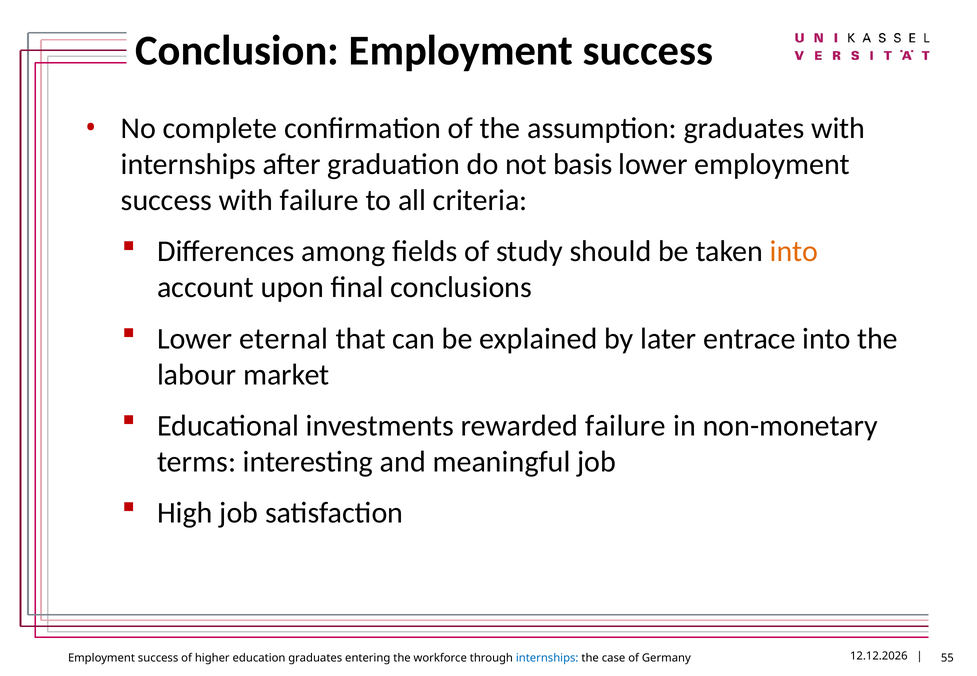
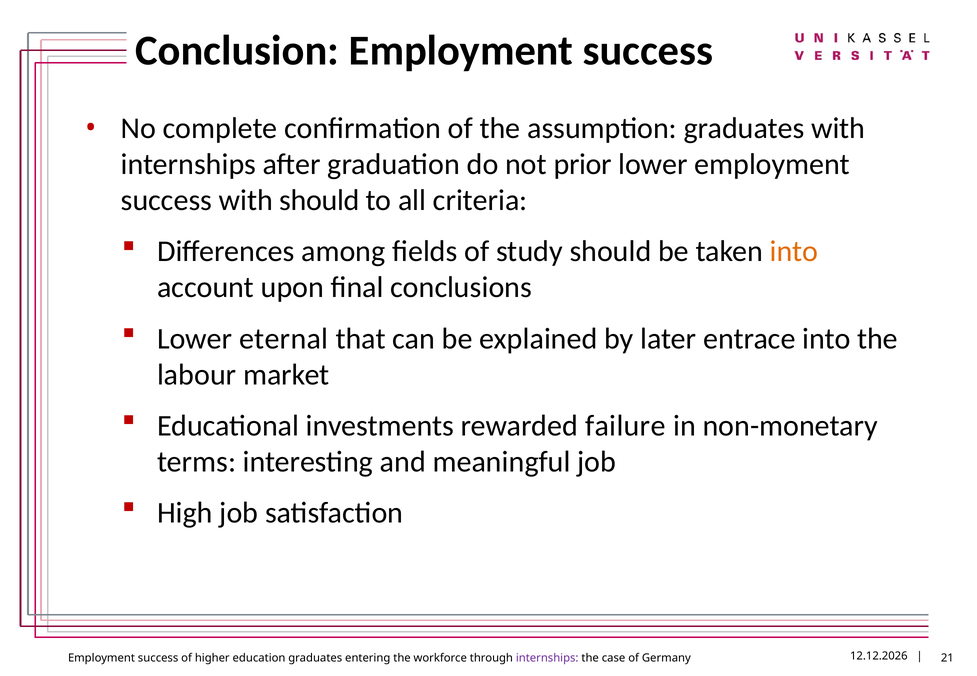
basis: basis -> prior (583, 164)
with failure: failure -> should (320, 201)
internships colour: blue -> purple (547, 658)
55: 55 -> 21 (947, 658)
